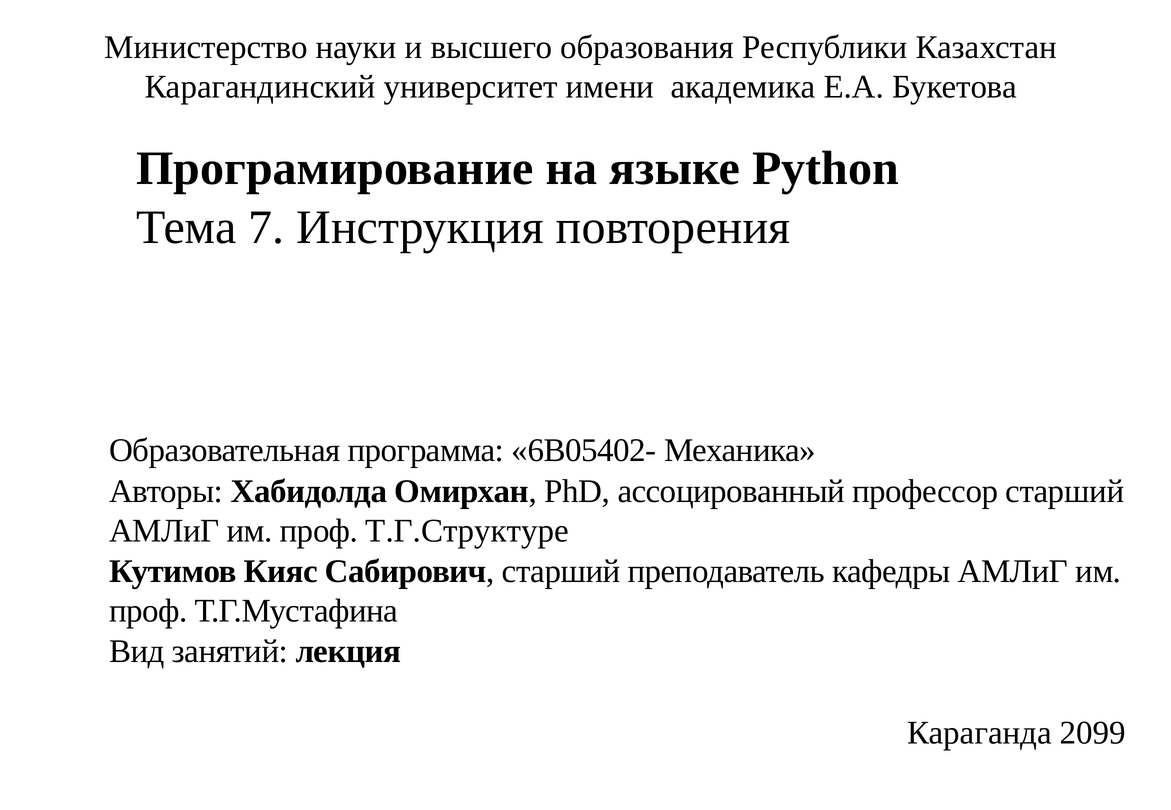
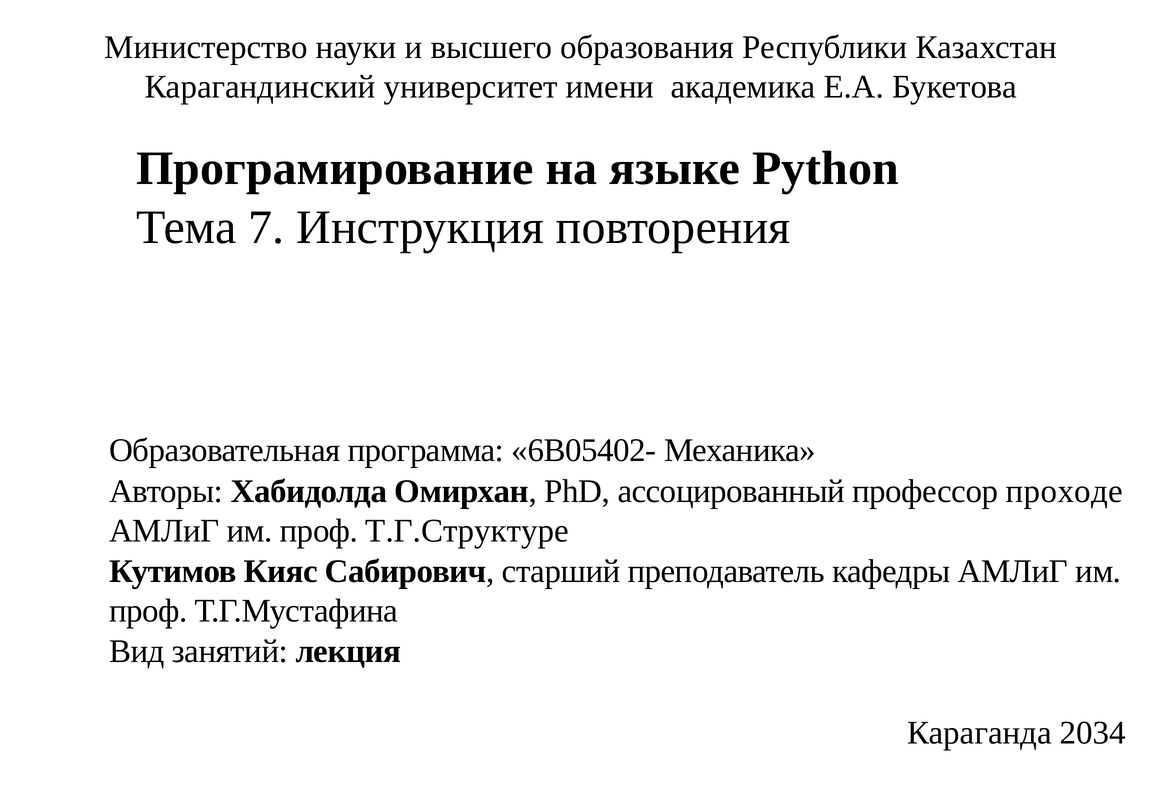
профессор старший: старший -> проходе (1064, 492)
2099: 2099 -> 2034 (1093, 733)
